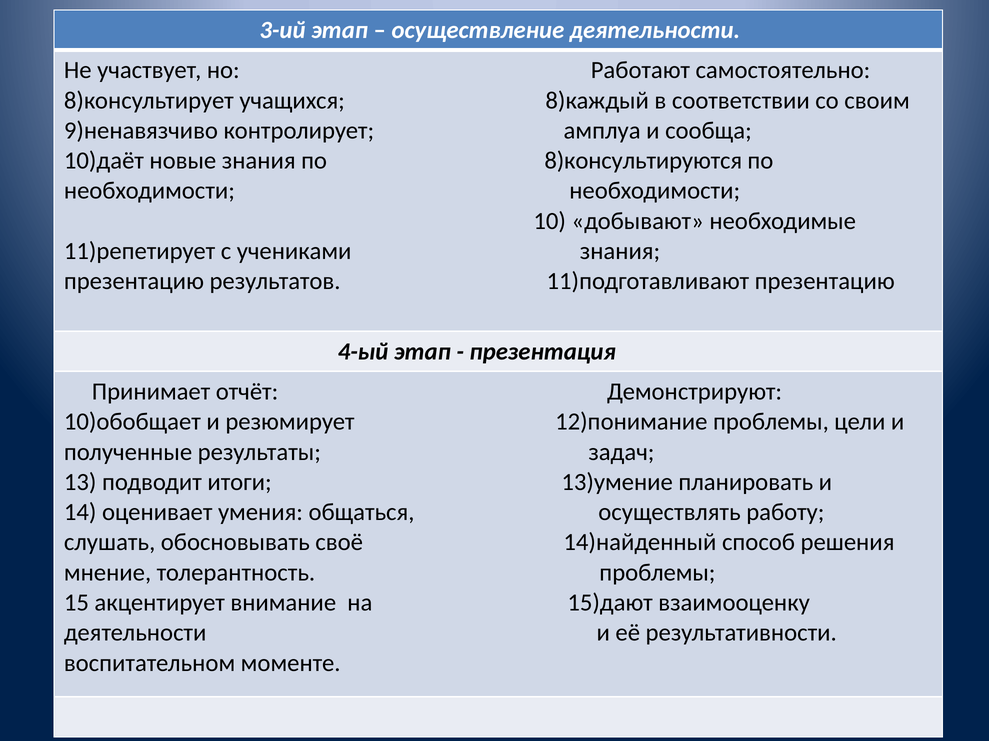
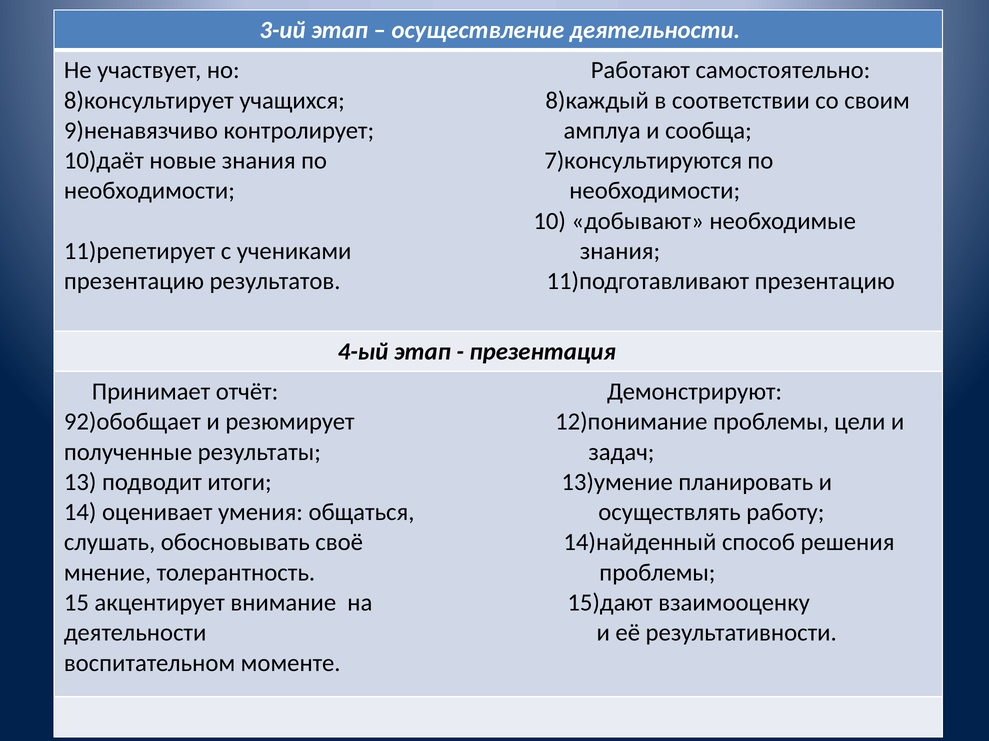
8)консультируются: 8)консультируются -> 7)консультируются (643, 161)
10)обобщает: 10)обобщает -> 92)обобщает (132, 422)
